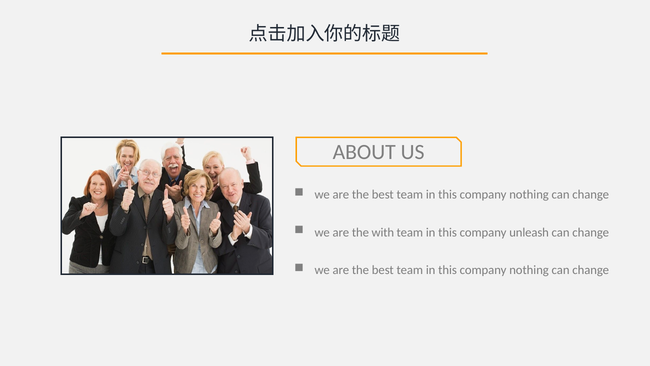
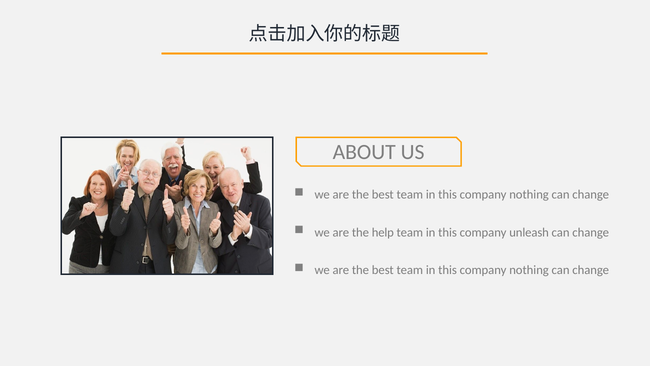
with: with -> help (383, 232)
